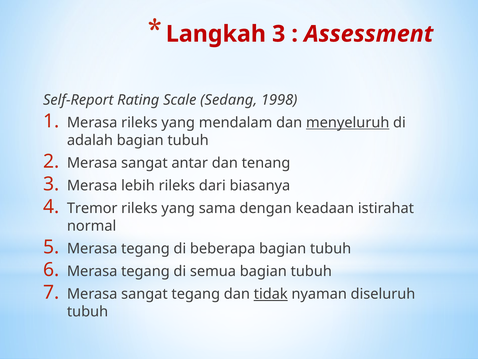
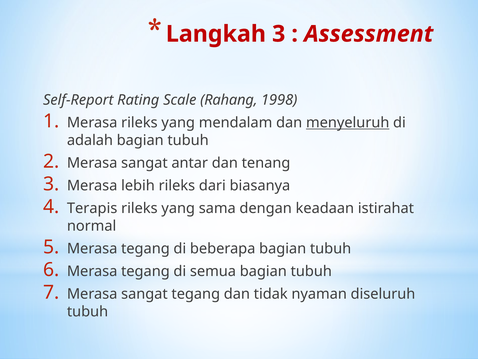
Sedang: Sedang -> Rahang (229, 100)
Tremor: Tremor -> Terapis (92, 208)
tidak underline: present -> none (271, 294)
